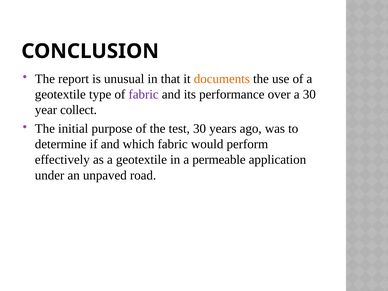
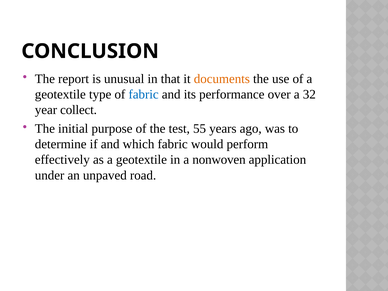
fabric colour: purple -> blue (144, 94)
a 30: 30 -> 32 (309, 94)
test 30: 30 -> 55 (200, 129)
permeable: permeable -> nonwoven (219, 160)
